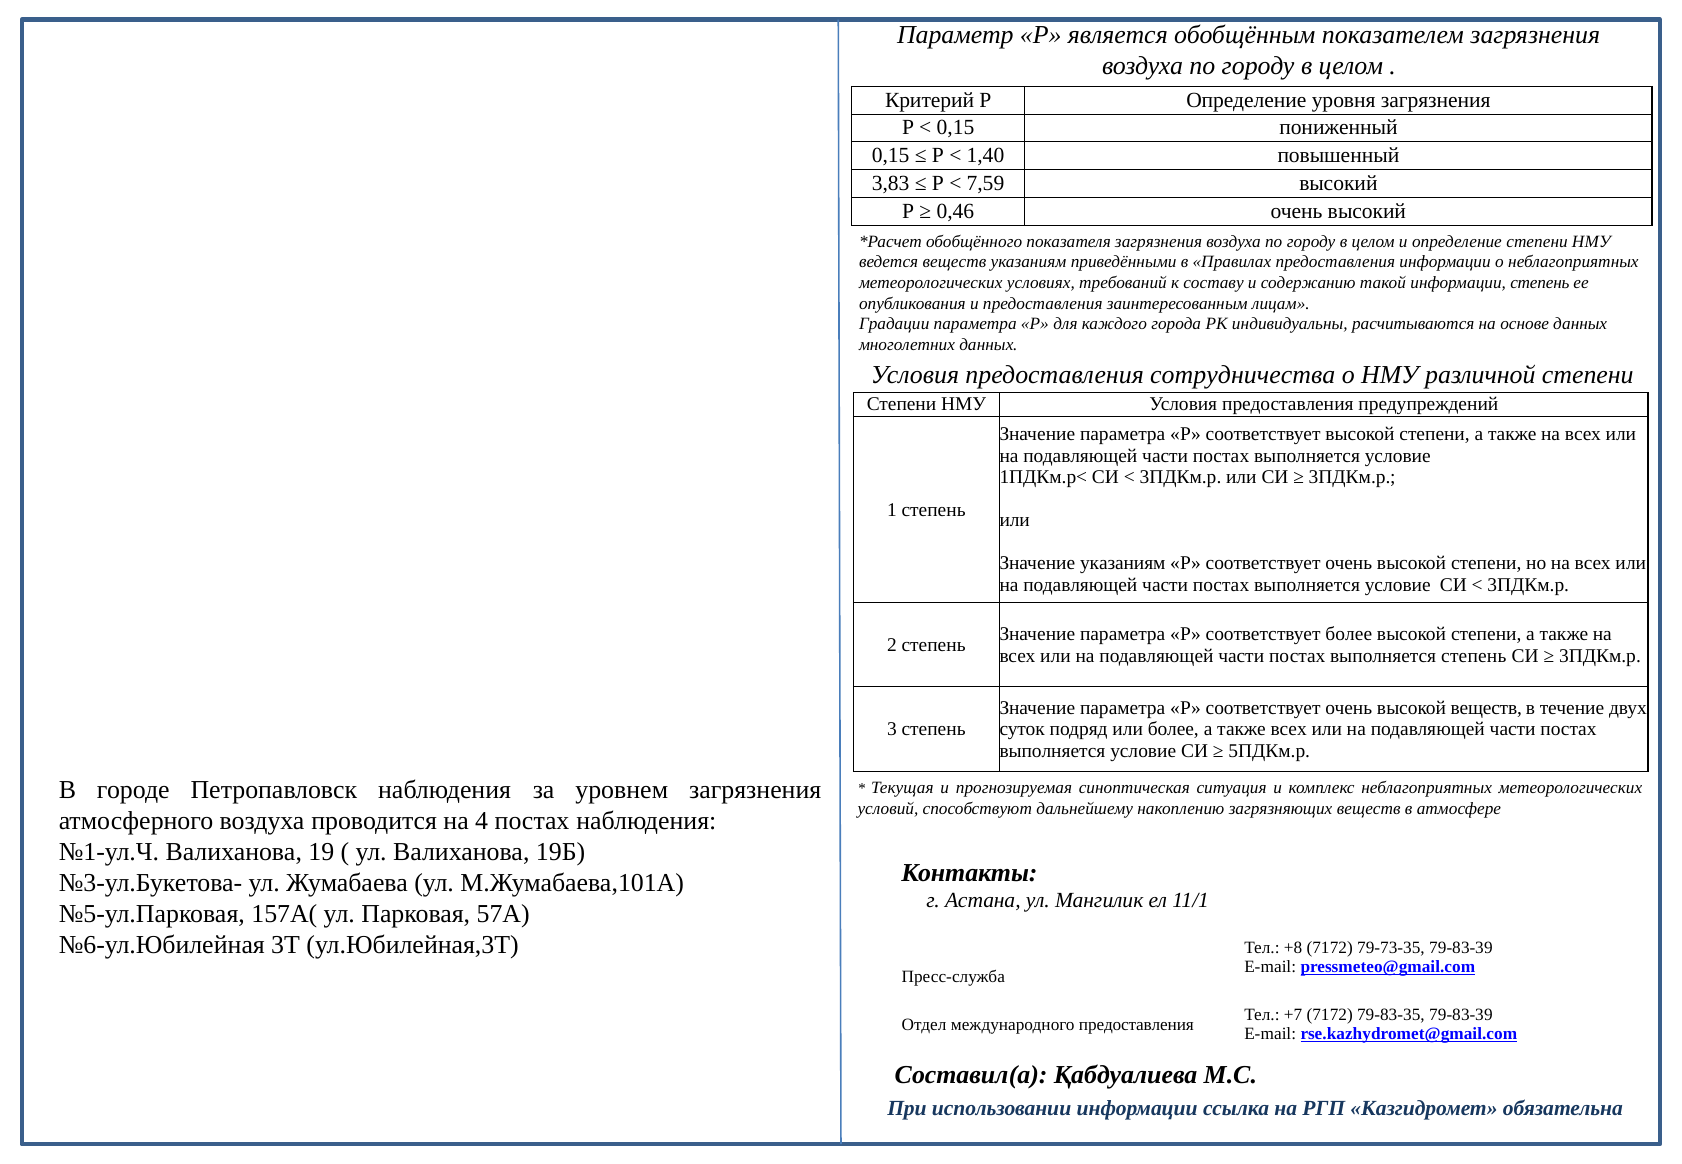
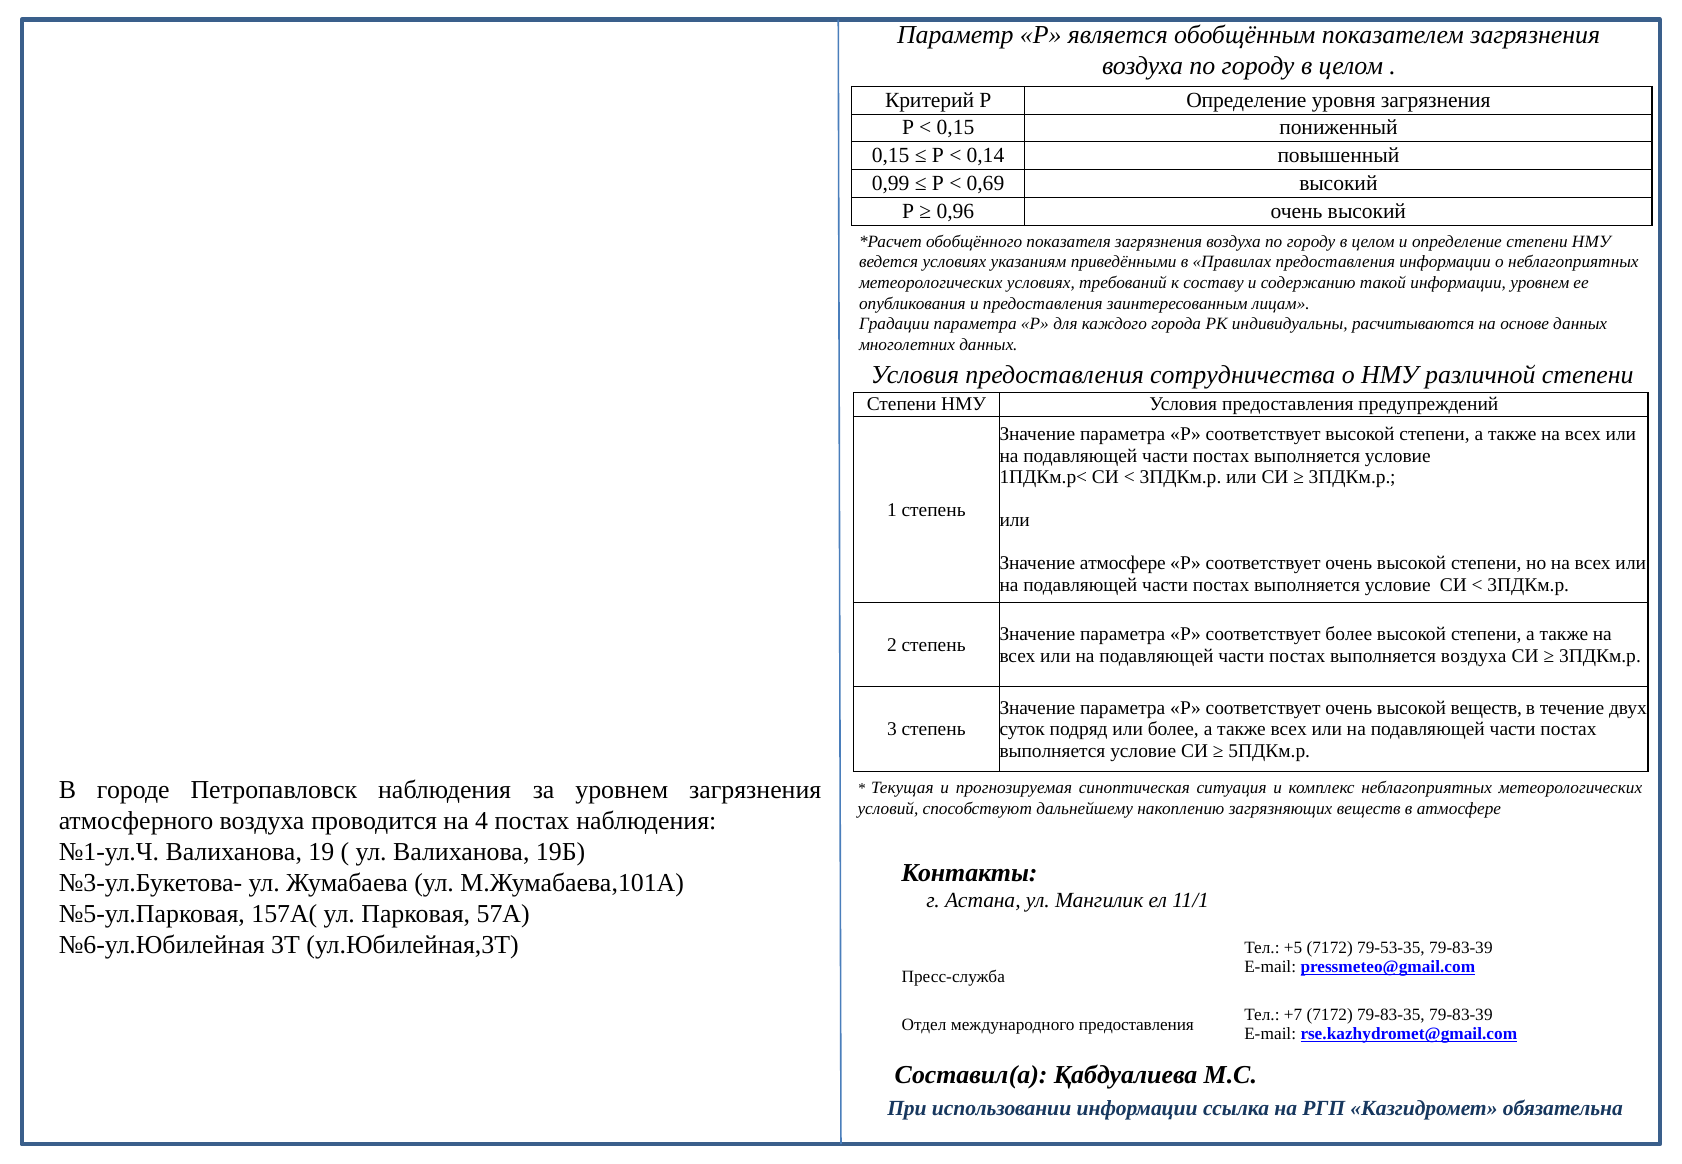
1,40: 1,40 -> 0,14 (985, 156)
3,83: 3,83 -> 0,99 (891, 183)
7,59: 7,59 -> 0,69 (985, 183)
0,46: 0,46 -> 0,96 (955, 211)
ведется веществ: веществ -> условиях (954, 262)
информации степень: степень -> уровнем (1540, 283)
Значение указаниям: указаниям -> атмосфере (1123, 564)
выполняется степень: степень -> воздуха (1474, 656)
+8: +8 -> +5 (1293, 948)
79-73-35: 79-73-35 -> 79-53-35 (1391, 948)
